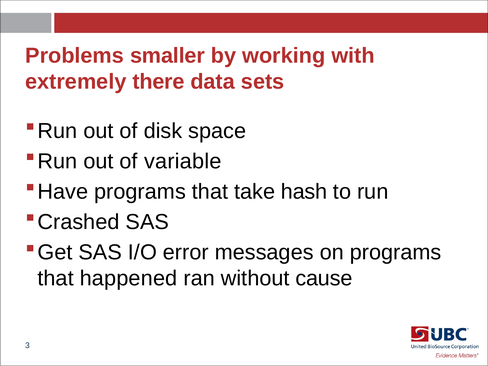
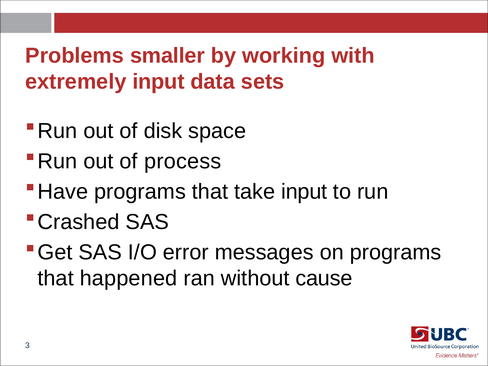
extremely there: there -> input (159, 82)
variable: variable -> process (183, 161)
take hash: hash -> input (304, 192)
